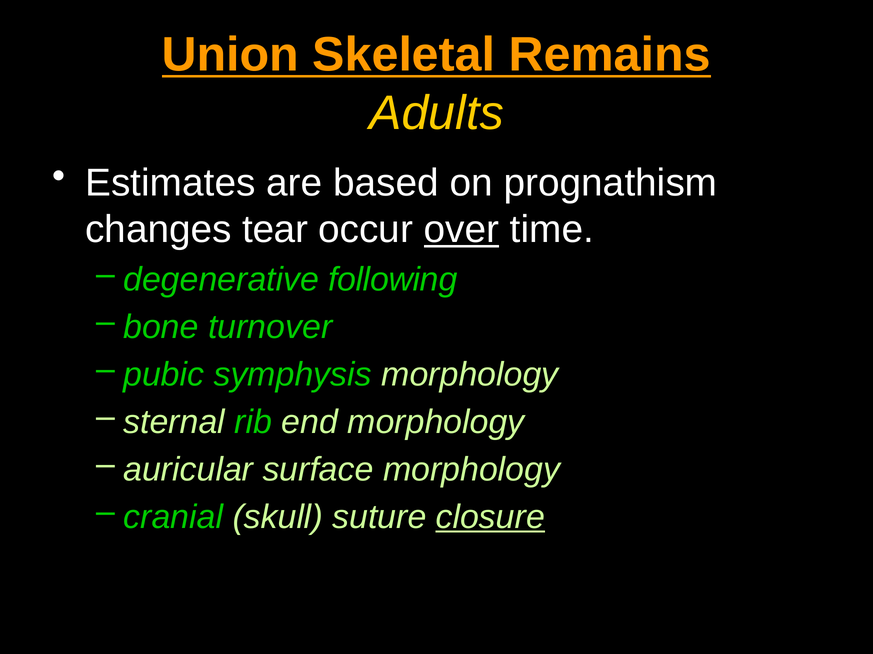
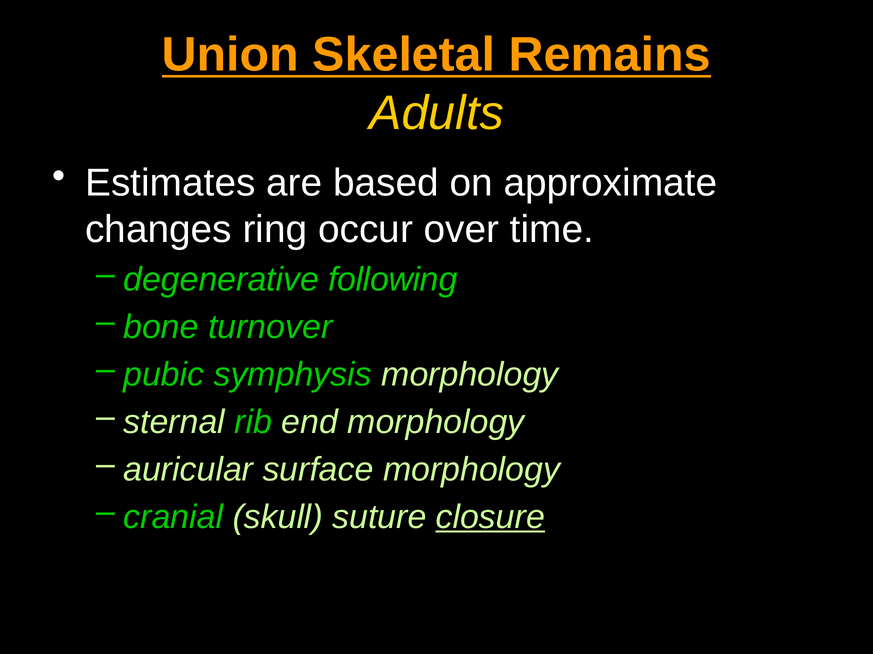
prognathism: prognathism -> approximate (610, 183)
tear: tear -> ring (275, 230)
over underline: present -> none (461, 230)
